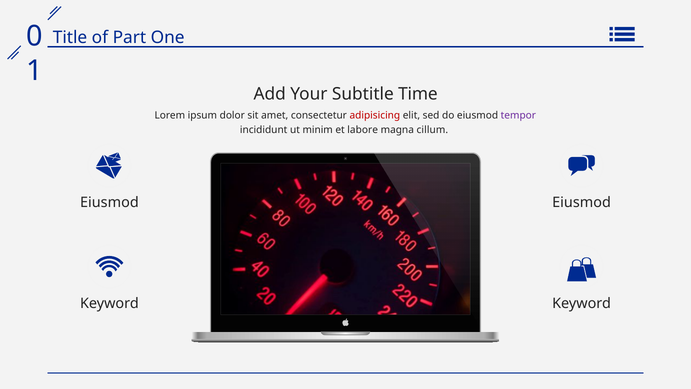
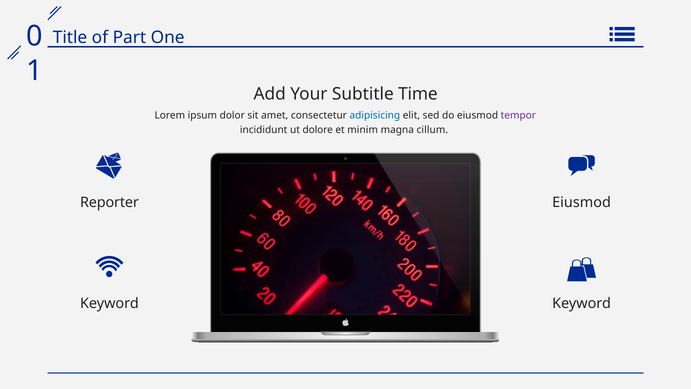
adipisicing colour: red -> blue (375, 115)
minim: minim -> dolore (318, 130)
labore: labore -> minim (363, 130)
Eiusmod: Eiusmod -> Reporter (109, 202)
